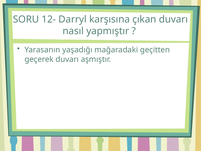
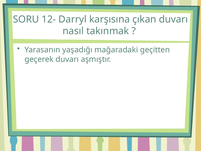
yapmıştır: yapmıştır -> takınmak (108, 31)
